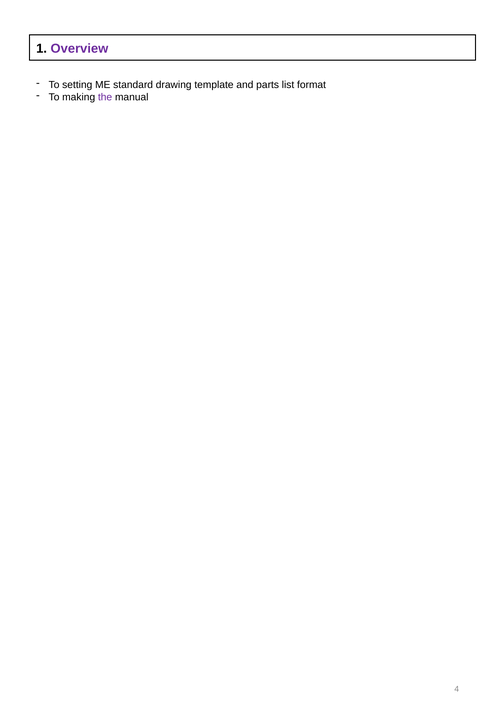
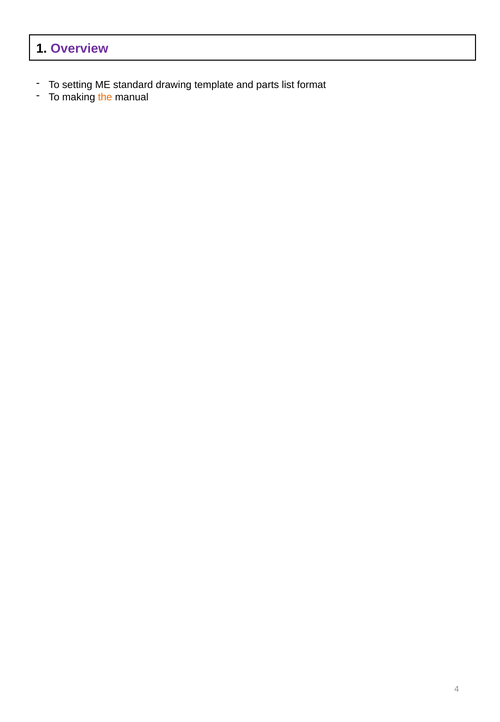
the colour: purple -> orange (105, 97)
